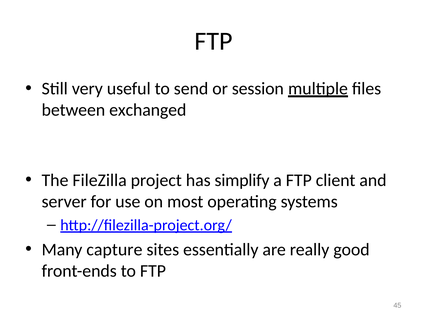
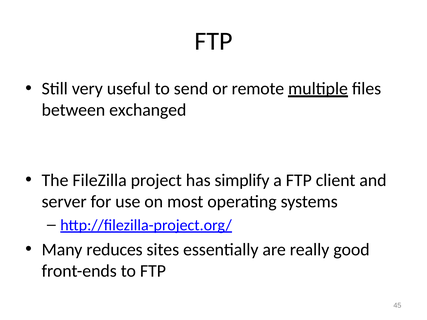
session: session -> remote (258, 89)
capture: capture -> reduces (114, 250)
